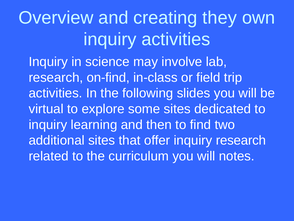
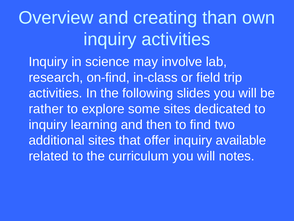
they: they -> than (220, 18)
virtual: virtual -> rather (46, 109)
inquiry research: research -> available (241, 140)
